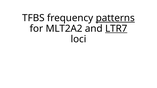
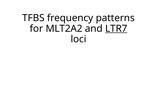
patterns underline: present -> none (115, 18)
